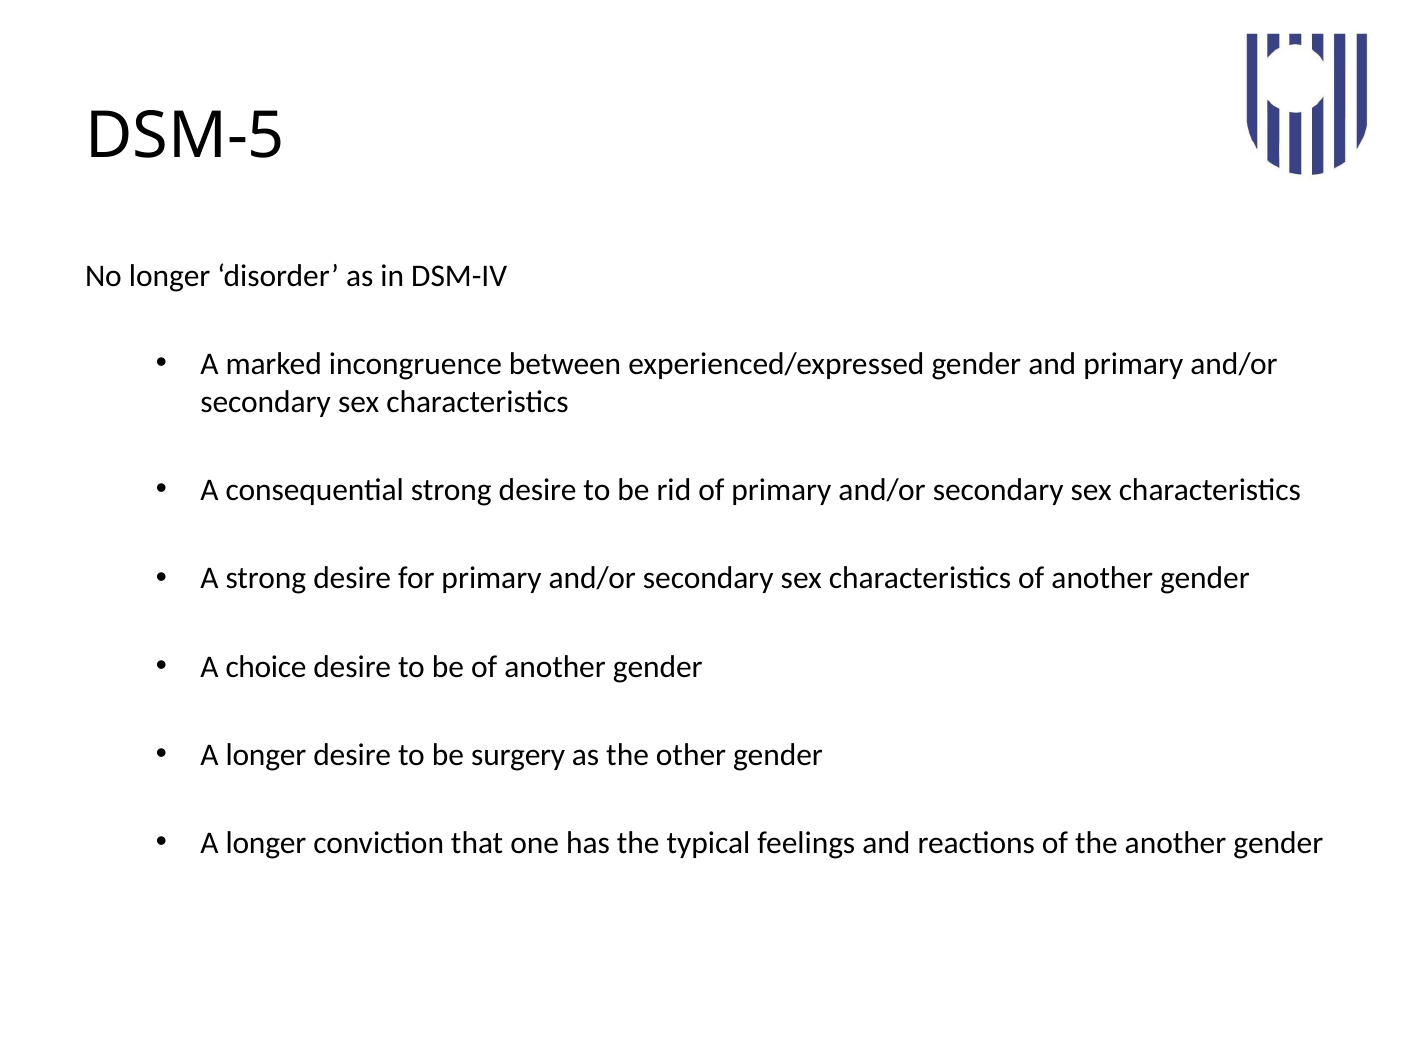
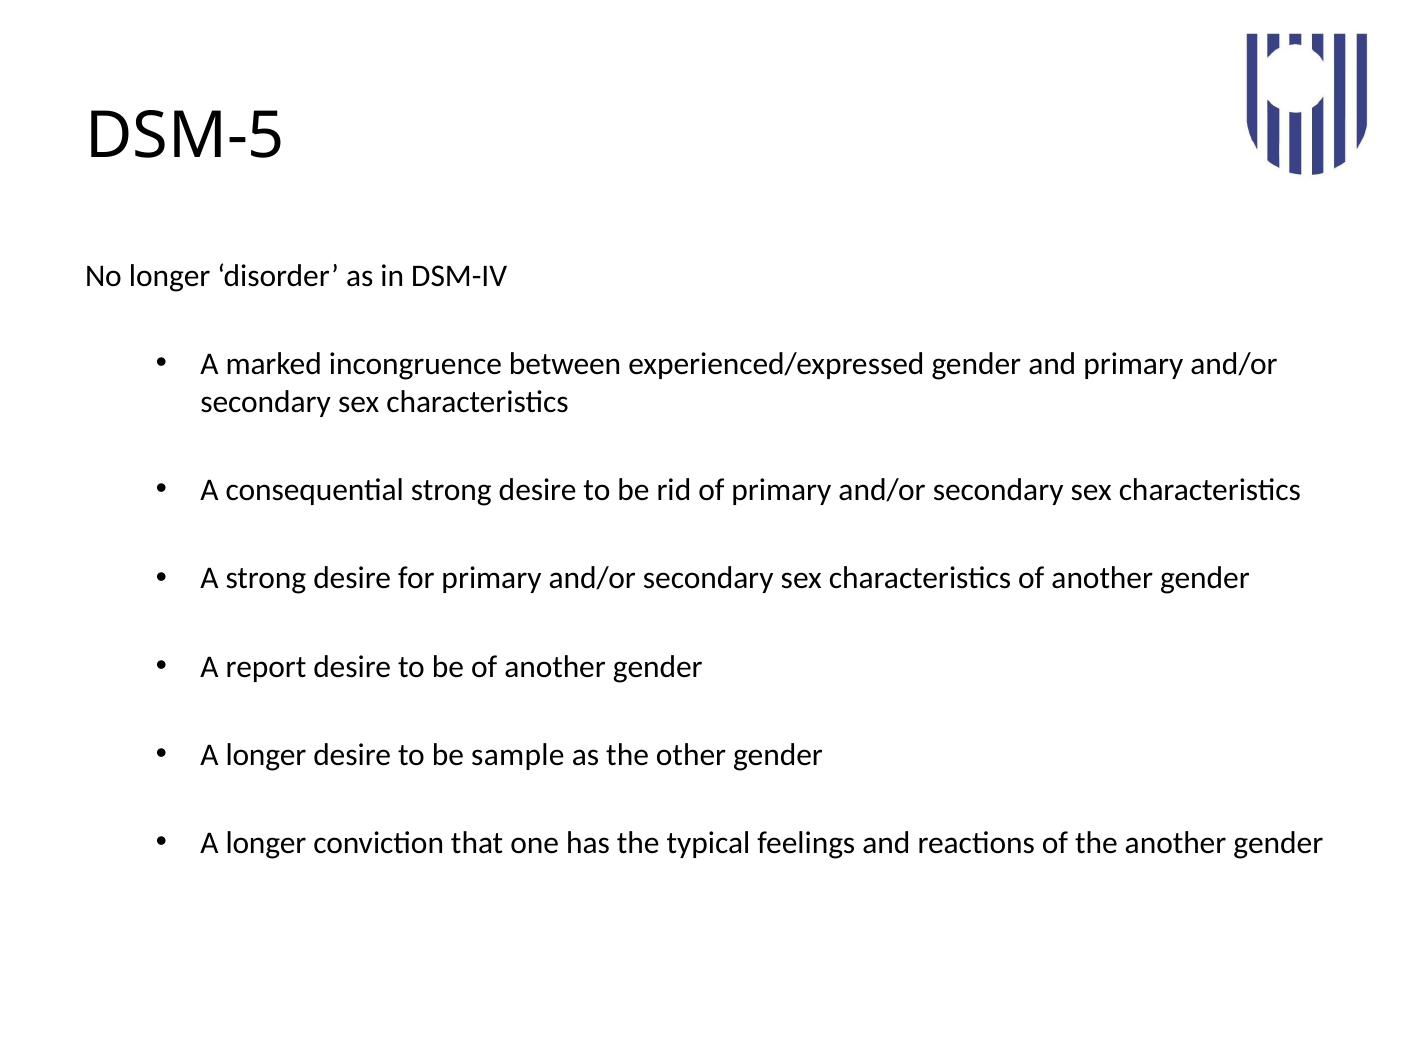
choice: choice -> report (266, 667)
surgery: surgery -> sample (518, 755)
